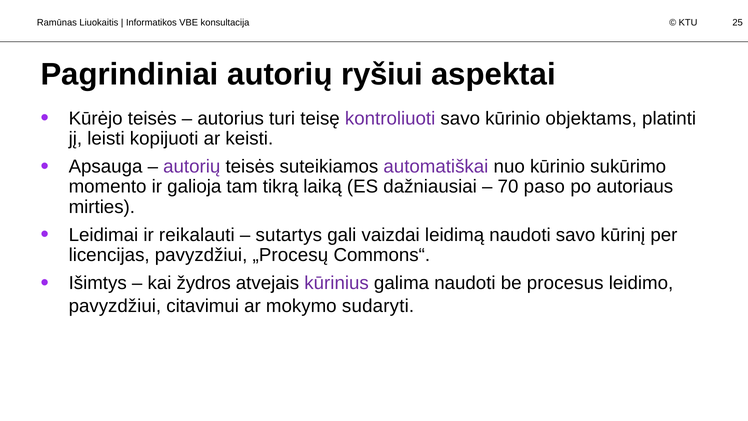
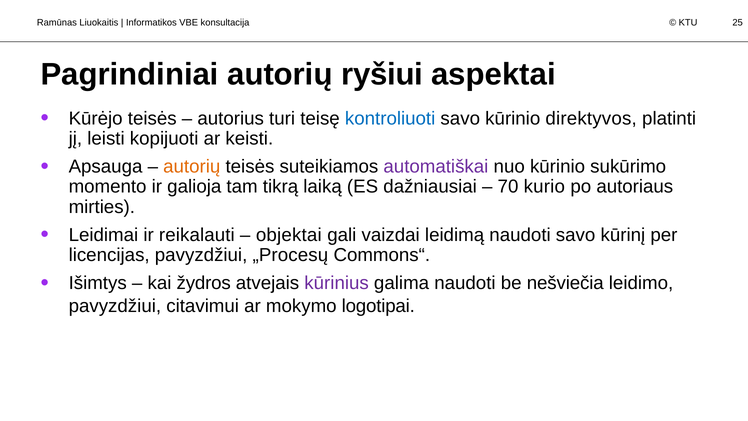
kontroliuoti colour: purple -> blue (390, 118)
objektams: objektams -> direktyvos (591, 118)
autorių colour: purple -> orange (192, 166)
paso: paso -> kurio (544, 187)
sutartys: sutartys -> objektai (289, 235)
procesus: procesus -> nešviečia (565, 283)
sudaryti: sudaryti -> logotipai (378, 306)
